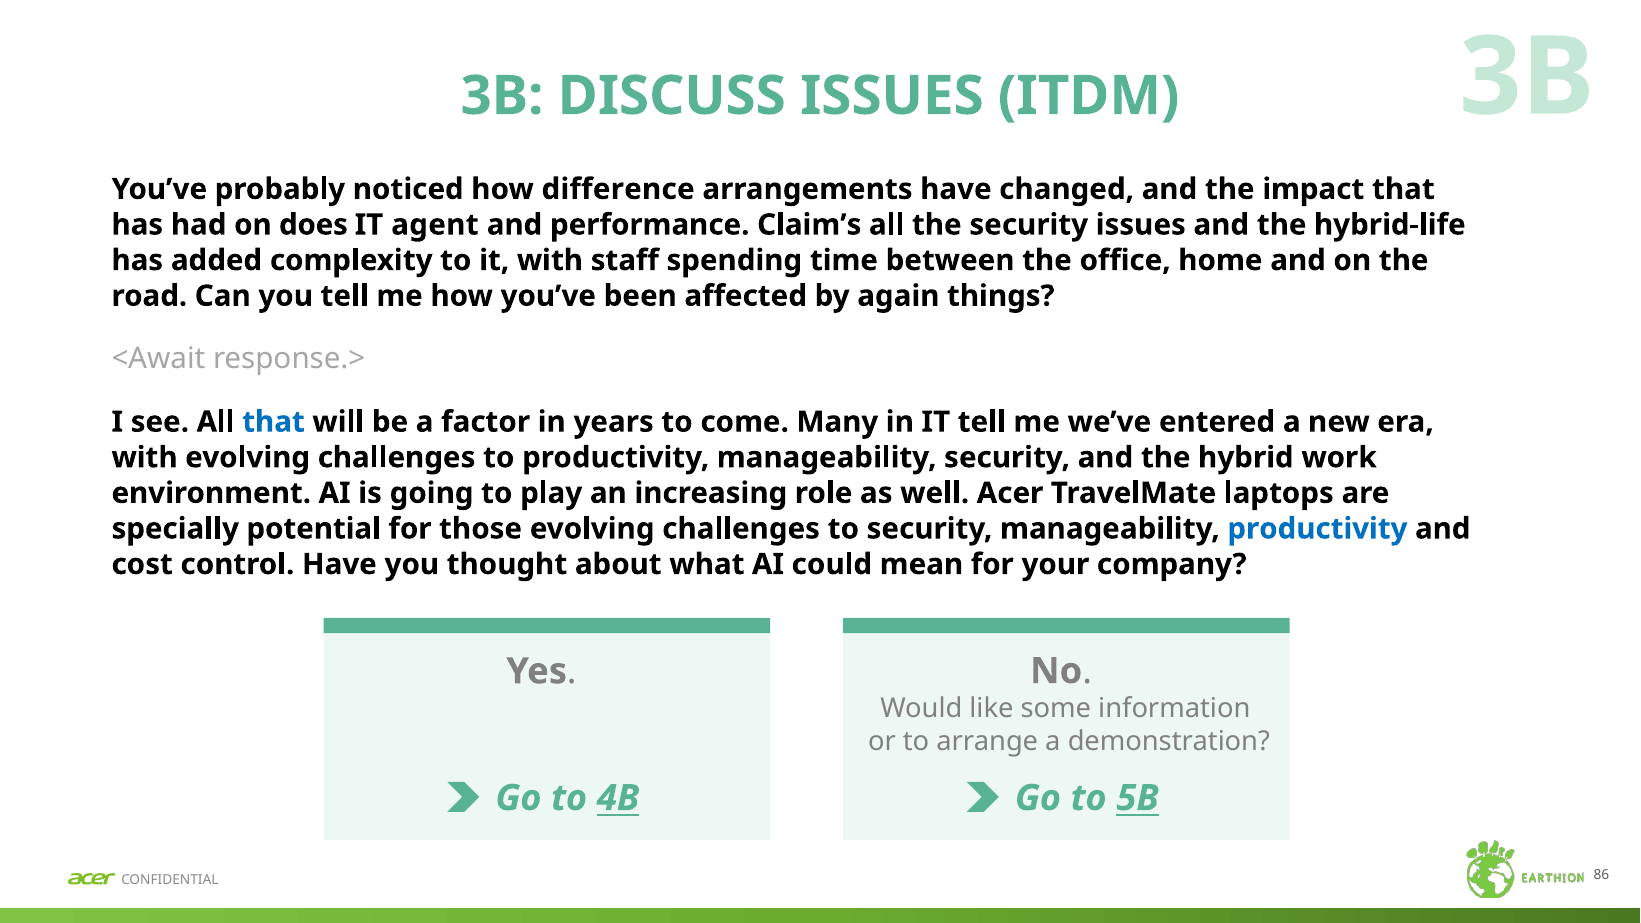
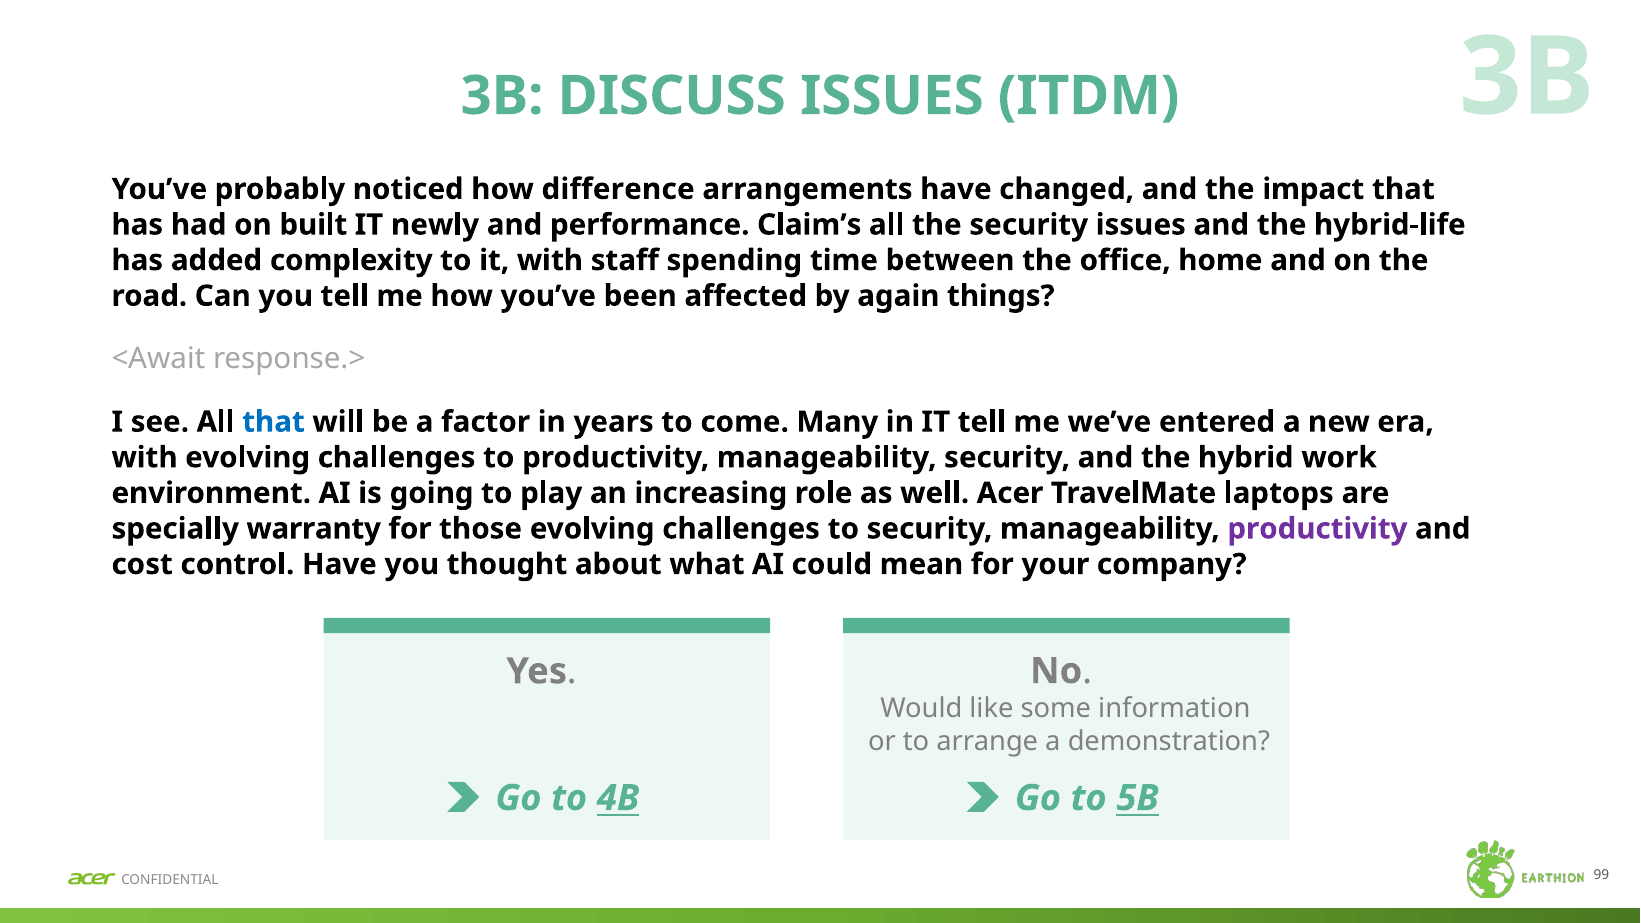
does: does -> built (313, 225)
agent: agent -> newly (435, 225)
potential: potential -> warranty (314, 529)
productivity colour: blue -> purple (1317, 529)
86: 86 -> 99 (1601, 875)
